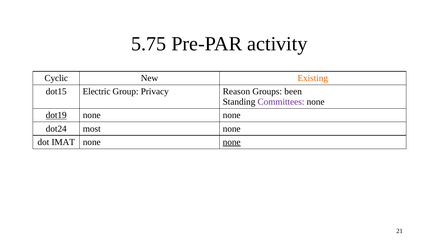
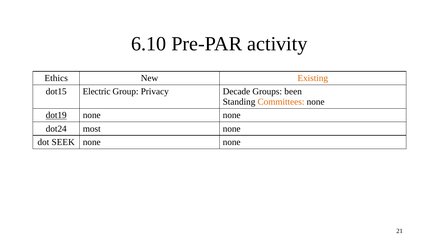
5.75: 5.75 -> 6.10 (149, 44)
Cyclic: Cyclic -> Ethics (56, 78)
Reason: Reason -> Decade (236, 92)
Committees colour: purple -> orange (281, 102)
IMAT: IMAT -> SEEK (63, 142)
none underline: present -> none (232, 142)
